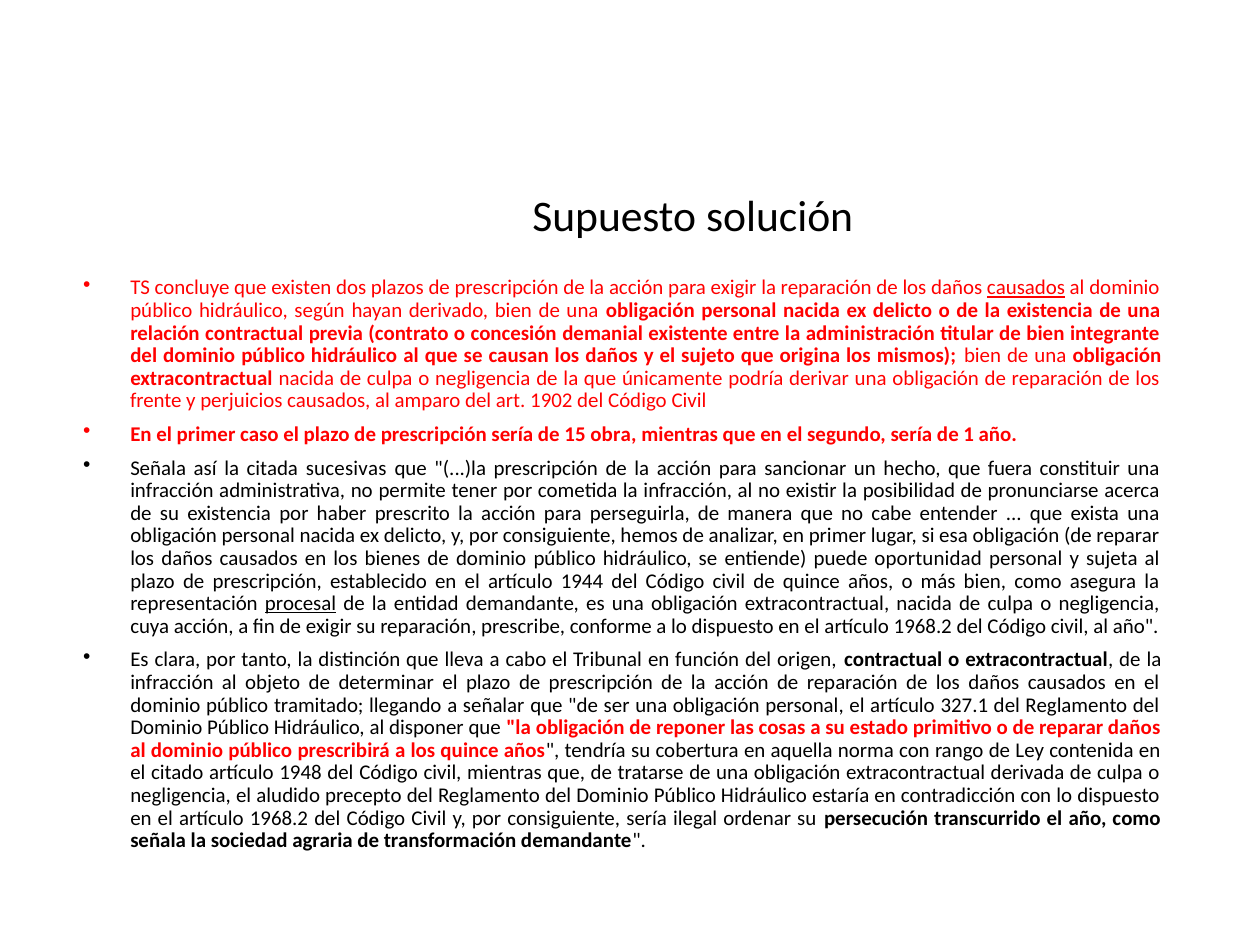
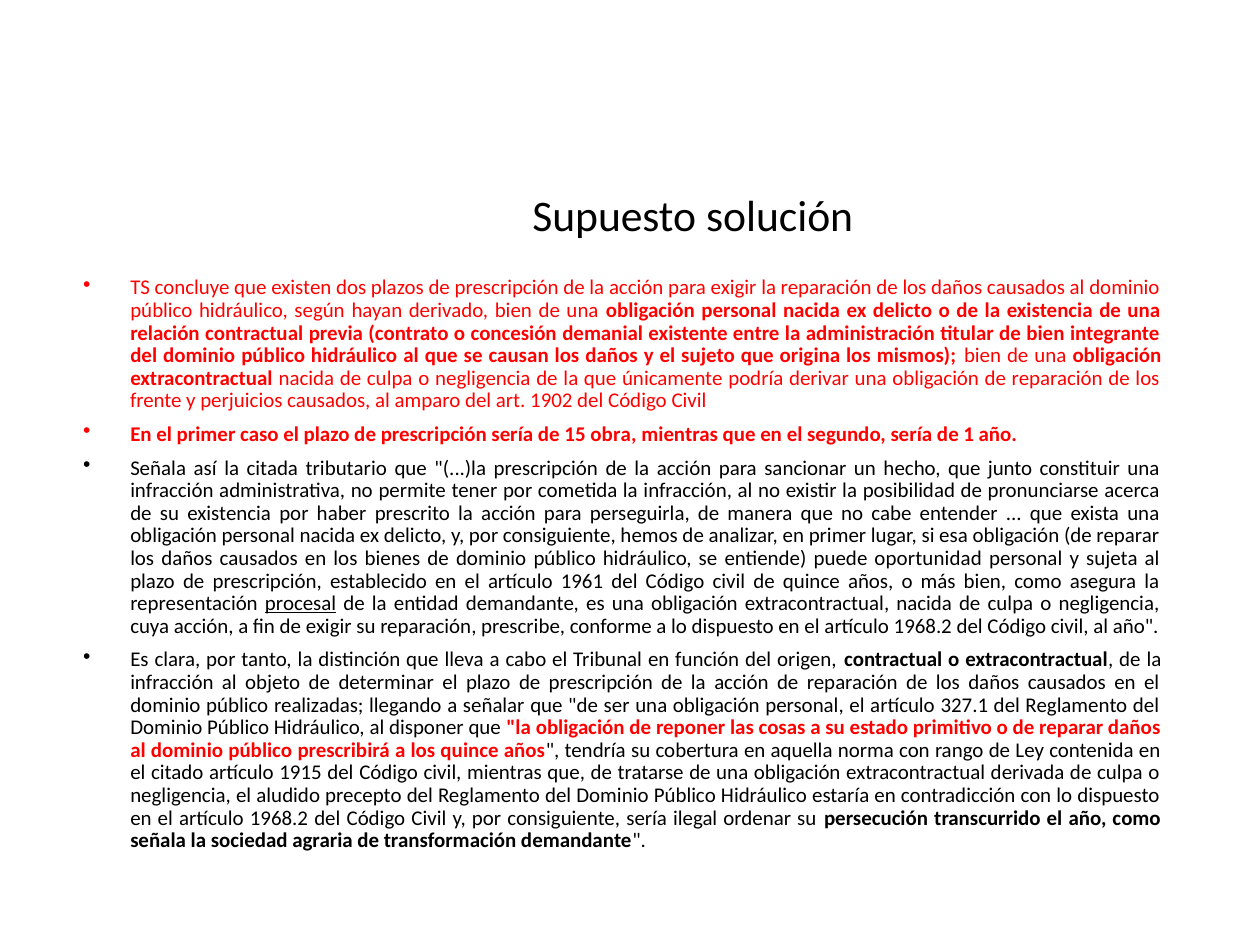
causados underline: present -> none (1026, 288)
sucesivas: sucesivas -> tributario (346, 468)
fuera: fuera -> junto (1010, 468)
1944: 1944 -> 1961 (582, 581)
tramitado: tramitado -> realizadas (319, 705)
1948: 1948 -> 1915 (301, 773)
